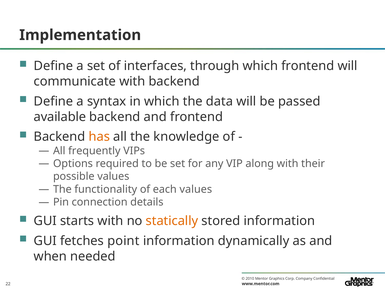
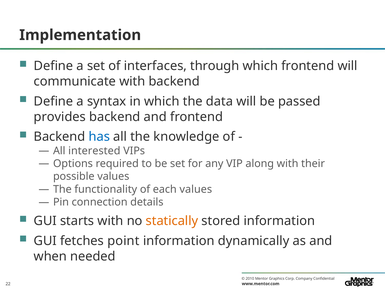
available: available -> provides (60, 117)
has colour: orange -> blue (99, 137)
frequently: frequently -> interested (94, 151)
